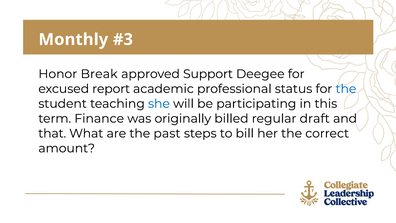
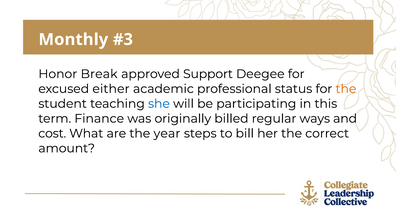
report: report -> either (111, 89)
the colour: blue -> orange (346, 89)
draft: draft -> ways (315, 118)
that: that -> cost (52, 133)
past: past -> year (167, 133)
